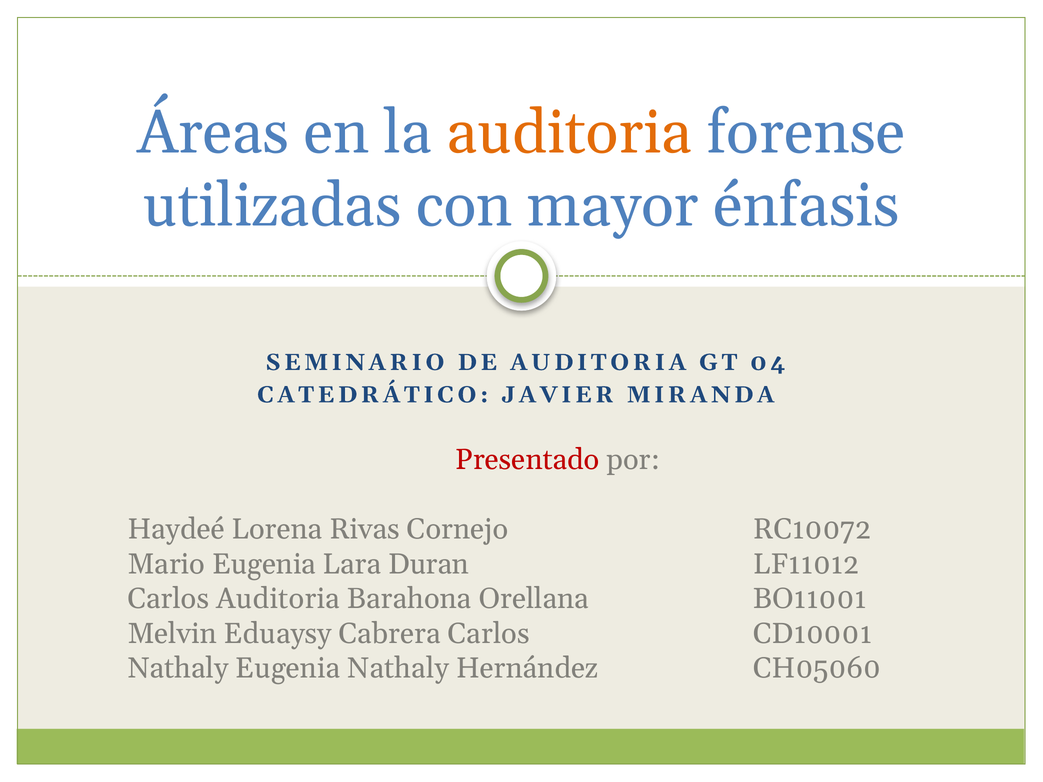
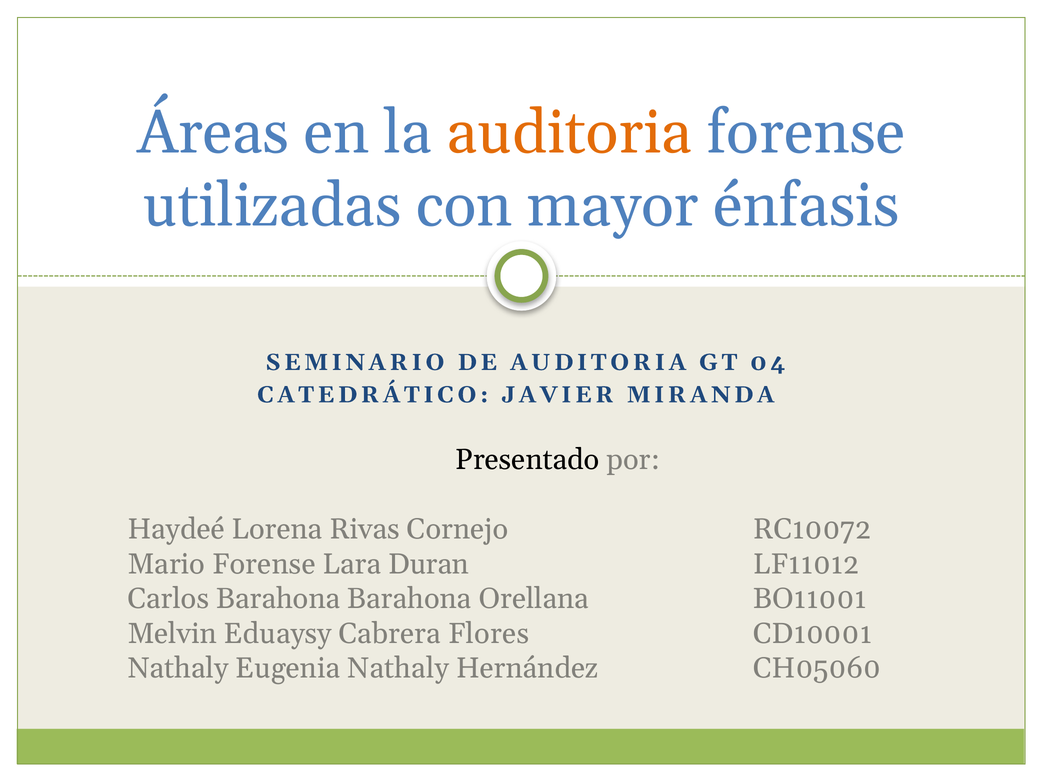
Presentado colour: red -> black (527, 460)
Mario Eugenia: Eugenia -> Forense (264, 564)
Carlos Auditoria: Auditoria -> Barahona (278, 599)
Cabrera Carlos: Carlos -> Flores (489, 634)
